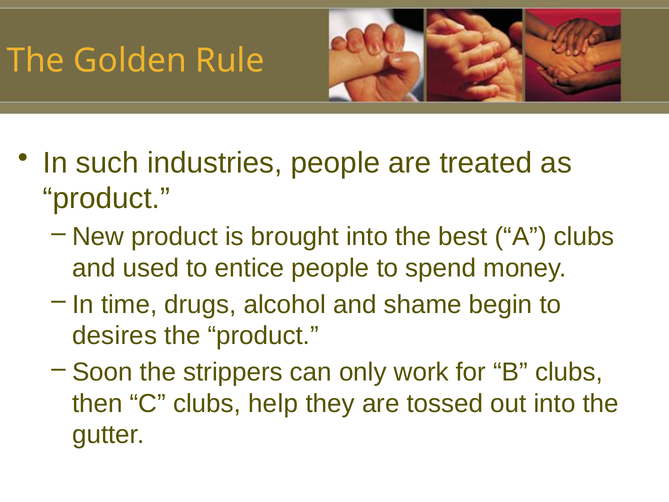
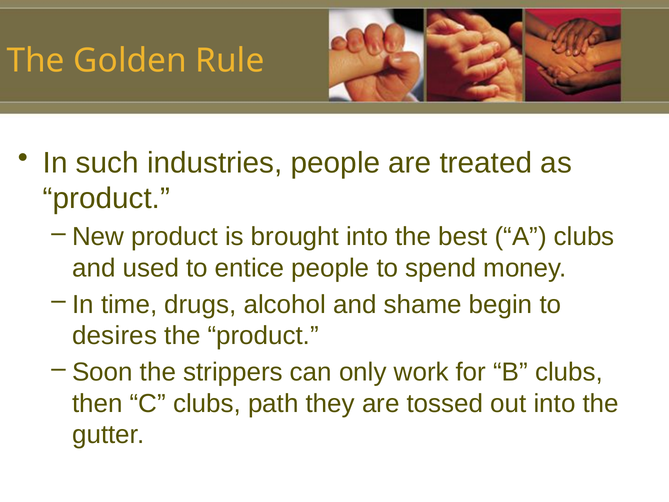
help: help -> path (273, 403)
